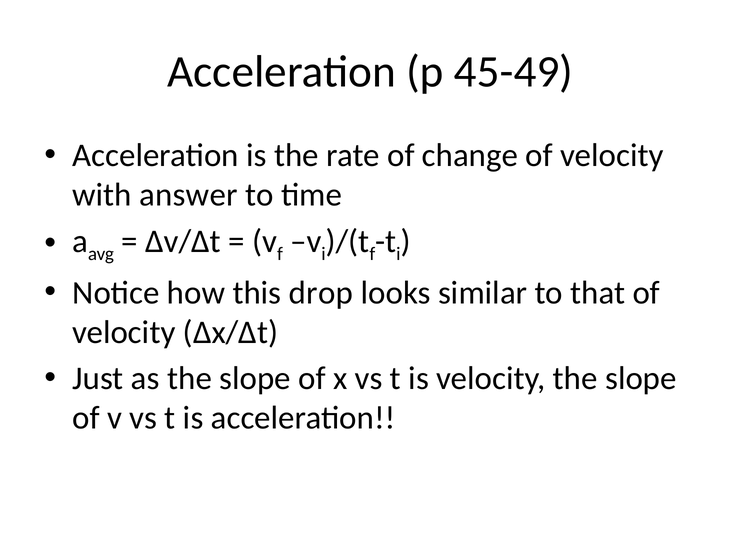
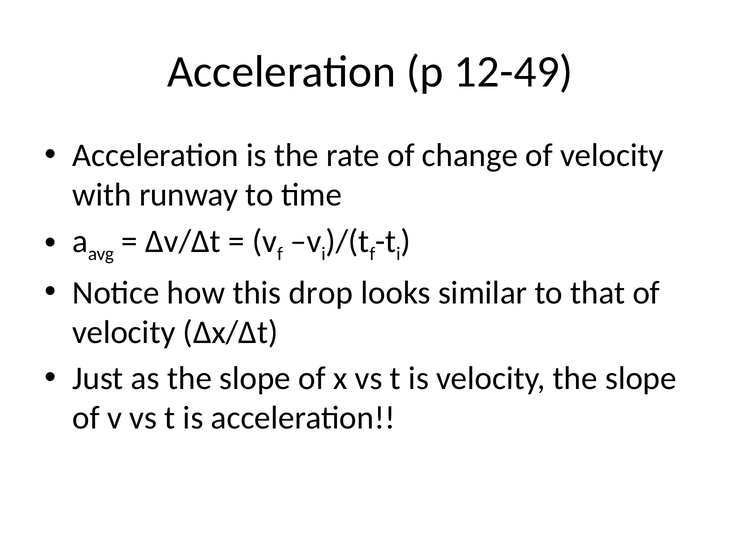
45-49: 45-49 -> 12-49 (514, 72)
answer: answer -> runway (189, 195)
